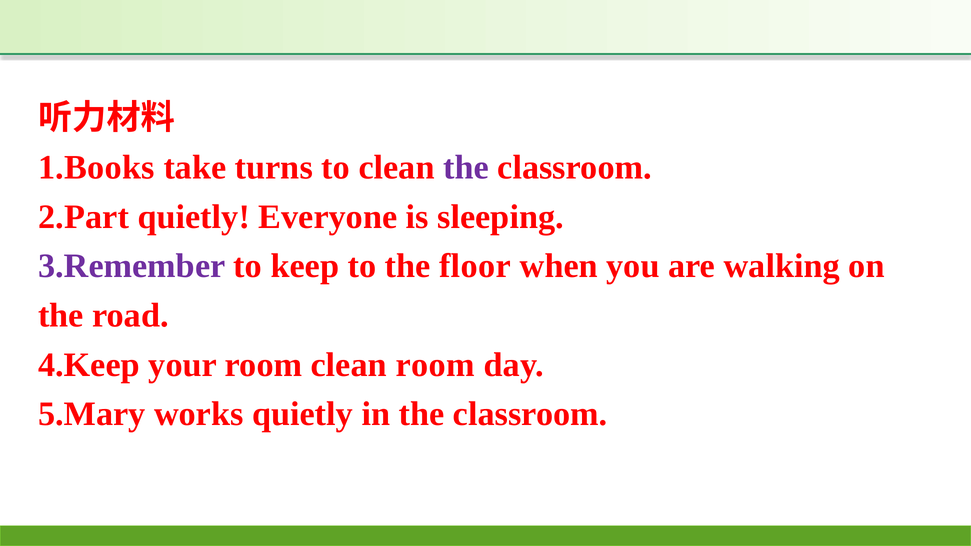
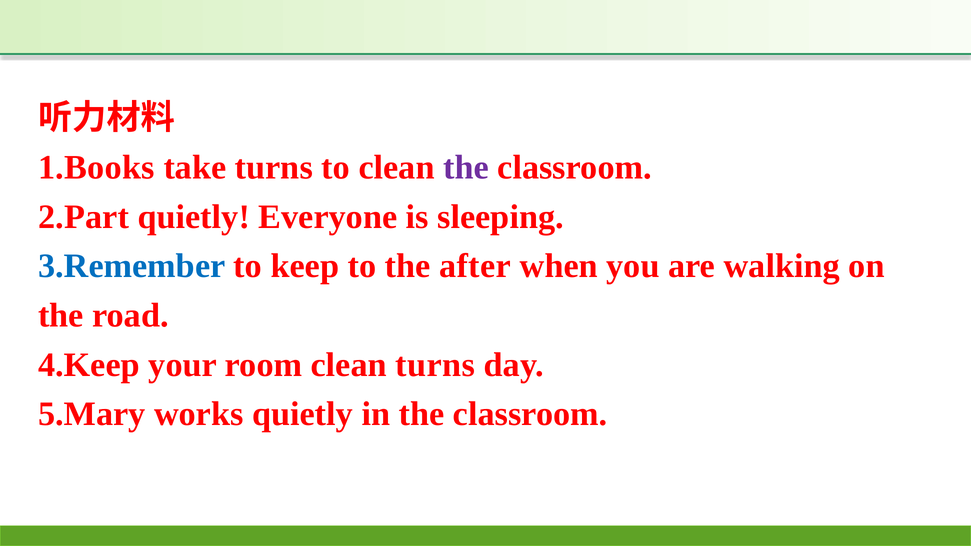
3.Remember colour: purple -> blue (132, 266)
floor: floor -> after (475, 266)
clean room: room -> turns (435, 365)
